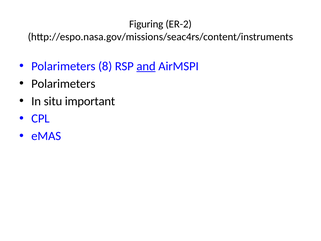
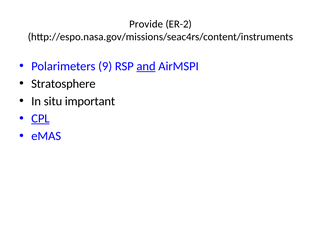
Figuring: Figuring -> Provide (146, 24)
8: 8 -> 9 (105, 66)
Polarimeters: Polarimeters -> Stratosphere (63, 84)
CPL underline: none -> present (40, 118)
